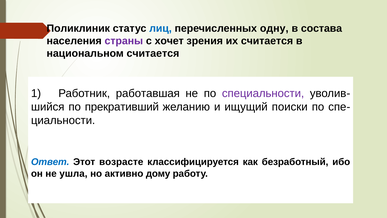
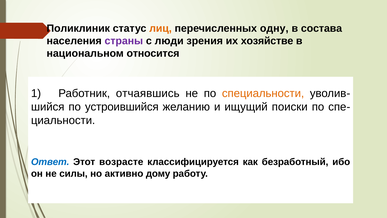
лиц colour: blue -> orange (160, 28)
хочет: хочет -> люди (169, 41)
их считается: считается -> хозяйстве (267, 41)
национальном считается: считается -> относится (153, 53)
работавшая: работавшая -> отчаявшись (148, 93)
специальности colour: purple -> orange (263, 93)
прекративший: прекративший -> устроившийся (122, 107)
ушла: ушла -> силы (73, 173)
